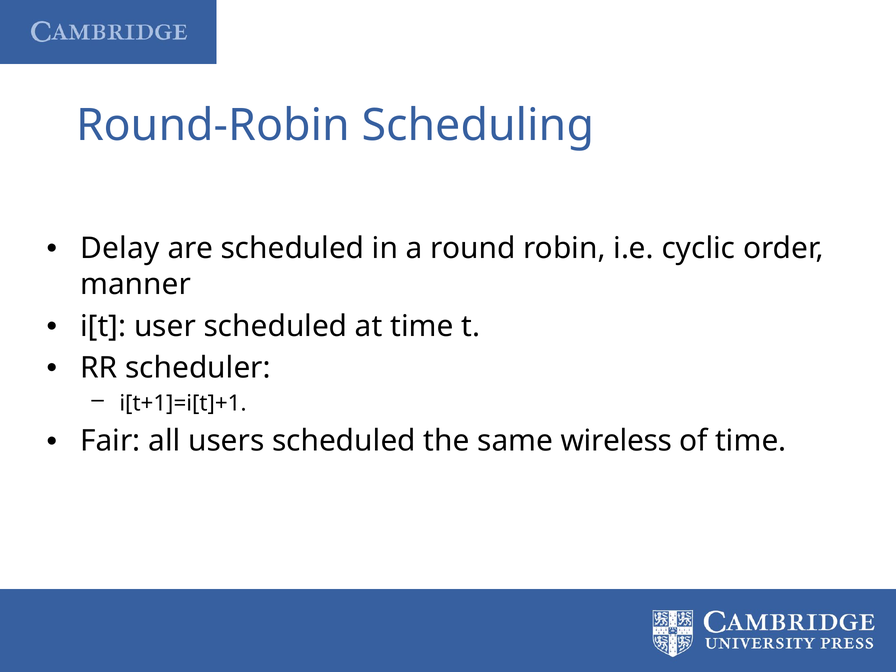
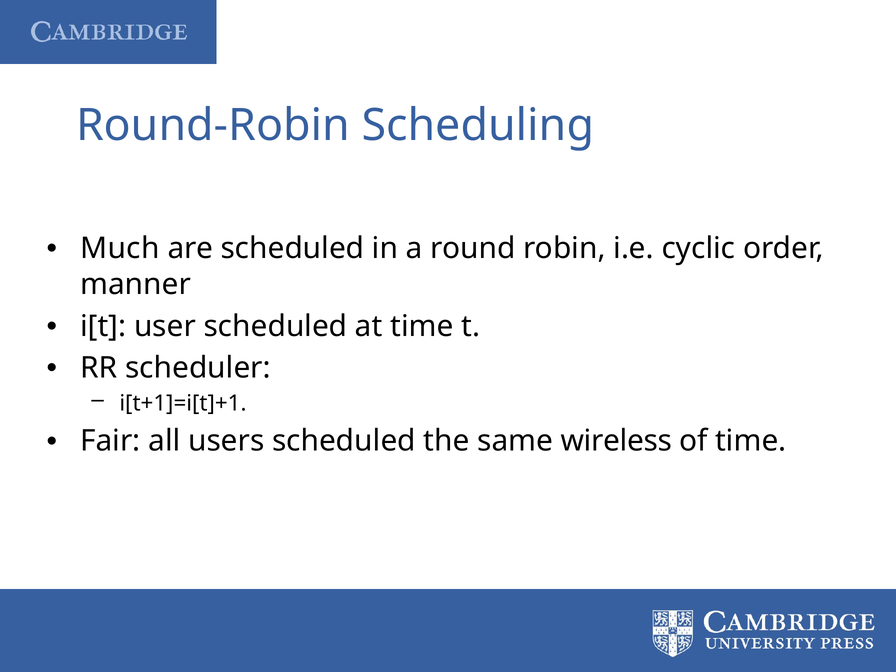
Delay: Delay -> Much (120, 248)
